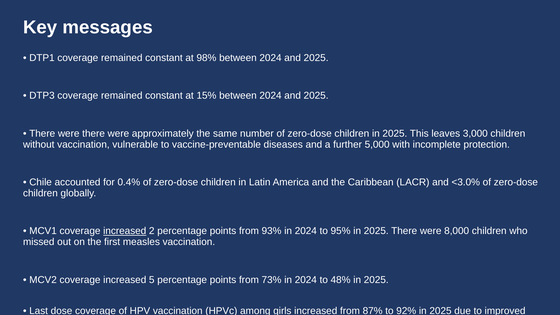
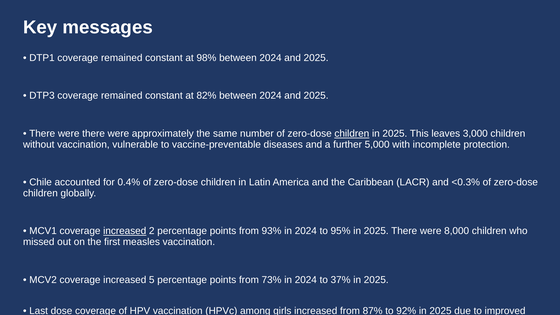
15%: 15% -> 82% (206, 96)
children underline: none -> present (352, 134)
<3.0%: <3.0% -> <0.3% (466, 182)
48%: 48% -> 37% (341, 280)
